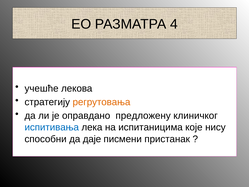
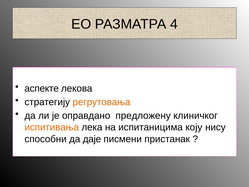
учешће: учешће -> аспекте (42, 88)
испитивања colour: blue -> orange (52, 127)
које: које -> коју (194, 127)
